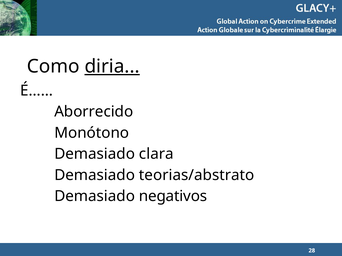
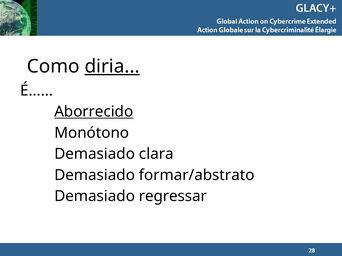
Aborrecido underline: none -> present (94, 112)
teorias/abstrato: teorias/abstrato -> formar/abstrato (197, 175)
negativos: negativos -> regressar (173, 197)
